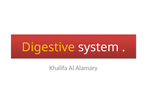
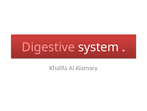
Digestive colour: yellow -> pink (48, 47)
